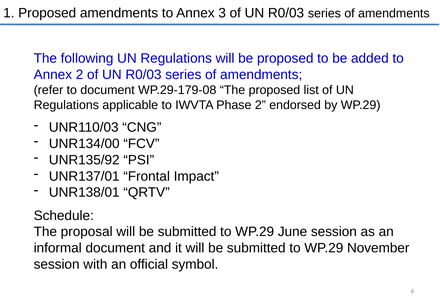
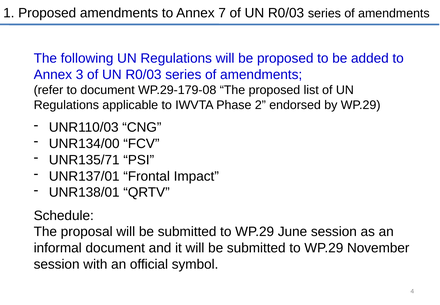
3: 3 -> 7 (222, 13)
Annex 2: 2 -> 3 (80, 74)
UNR135/92: UNR135/92 -> UNR135/71 (84, 160)
